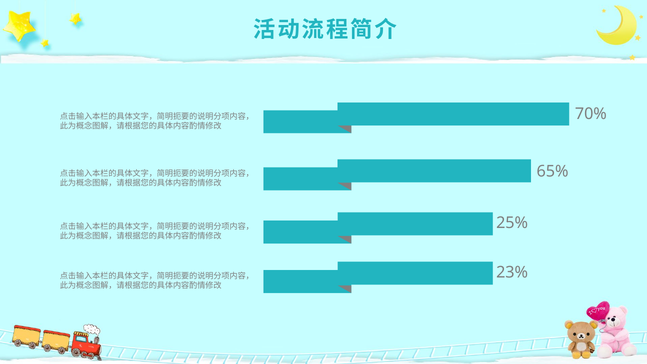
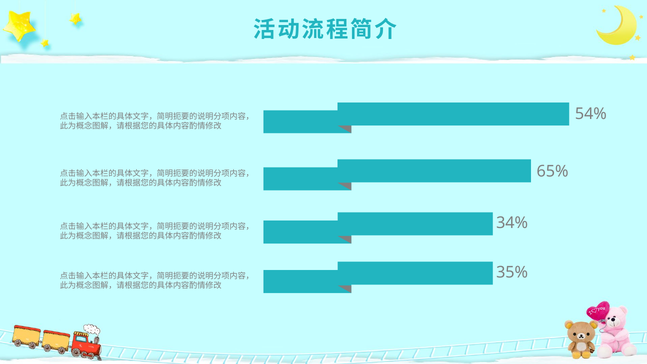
70%: 70% -> 54% (591, 114)
25%: 25% -> 34% (512, 223)
23%: 23% -> 35% (512, 272)
